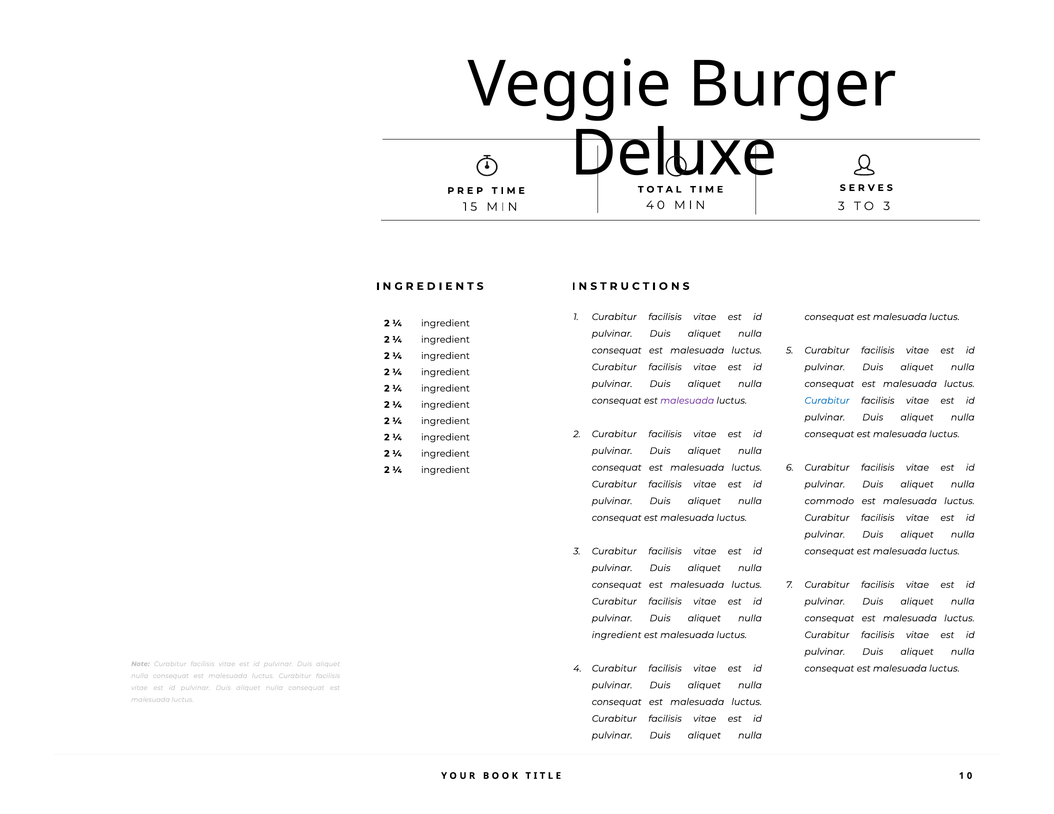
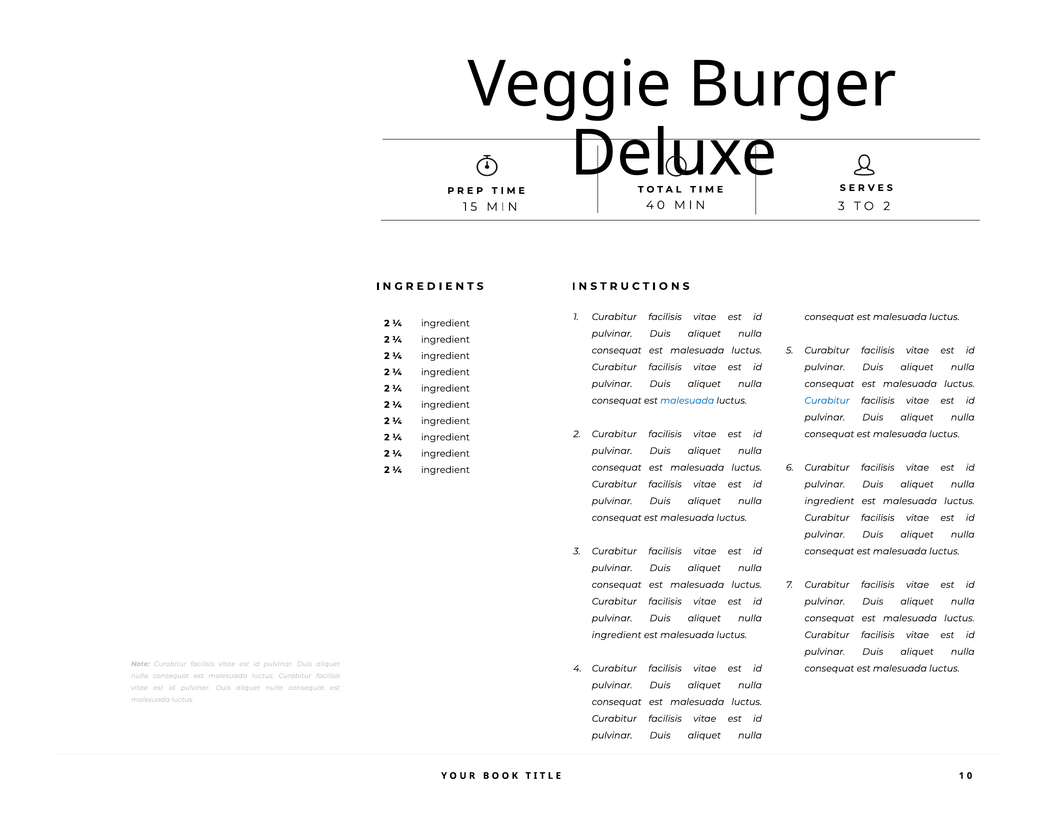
3: 3 -> 2 (887, 206)
malesuada colour: purple -> blue (687, 401)
commodo: commodo -> ingredient (829, 501)
